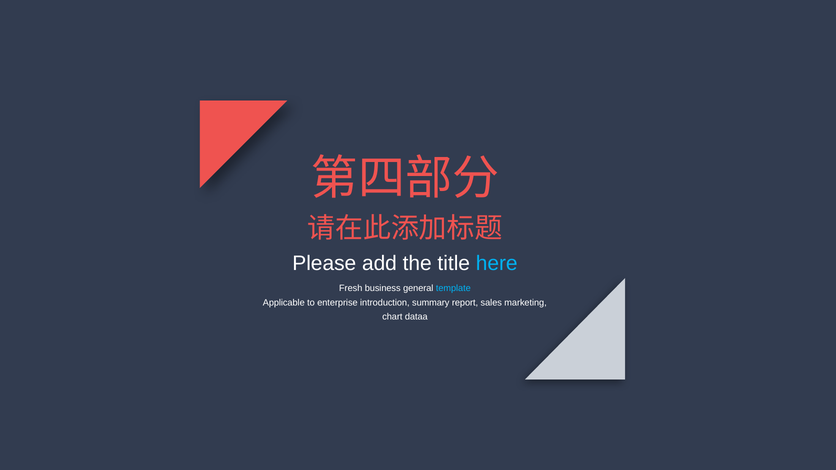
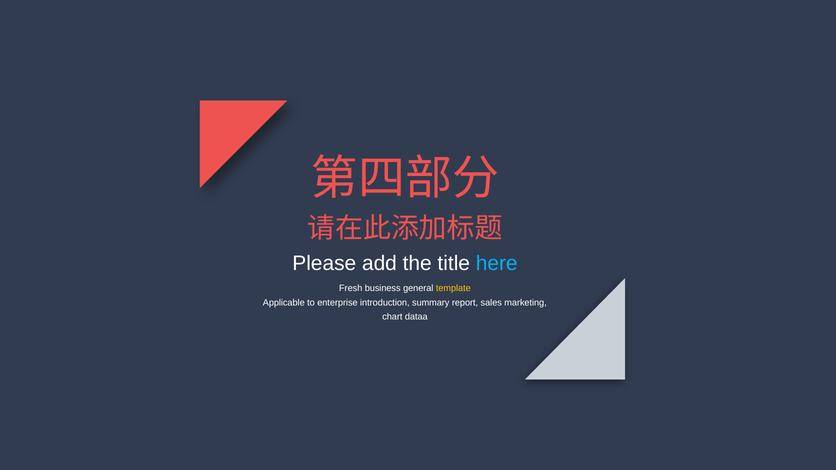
template colour: light blue -> yellow (453, 289)
